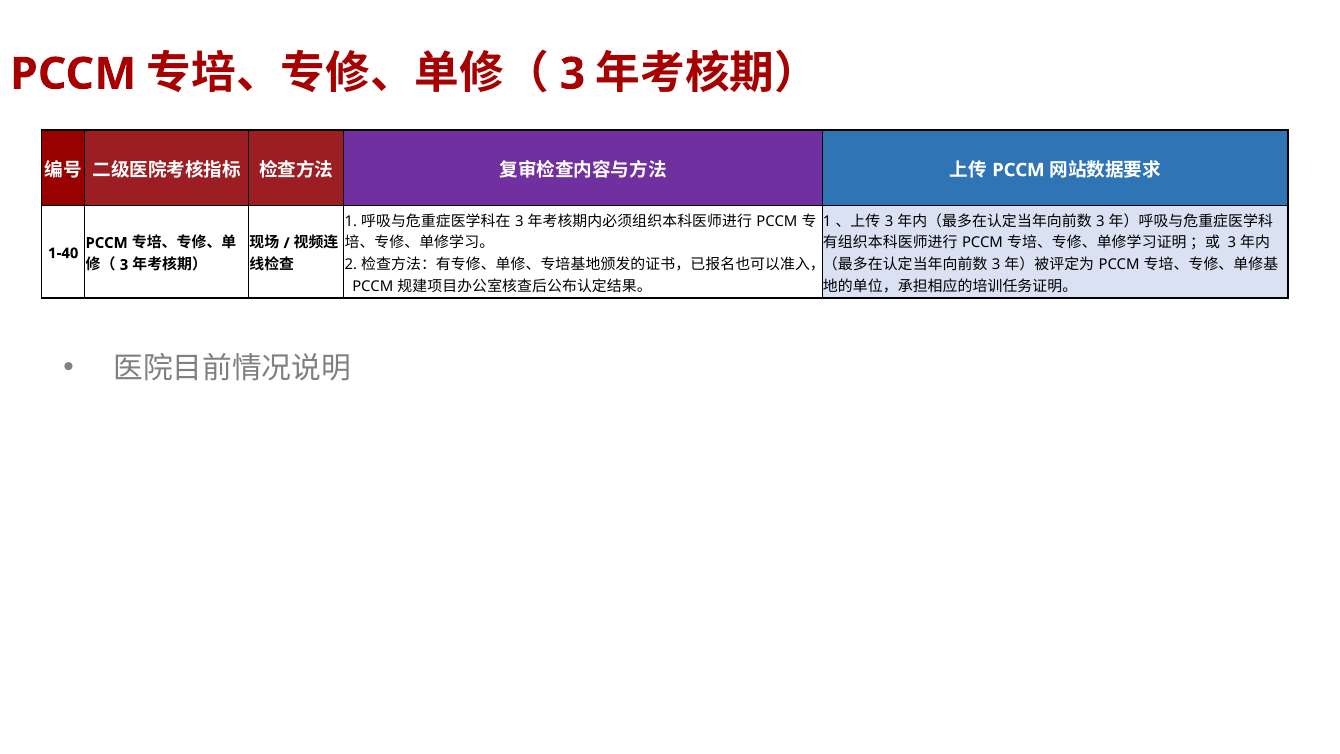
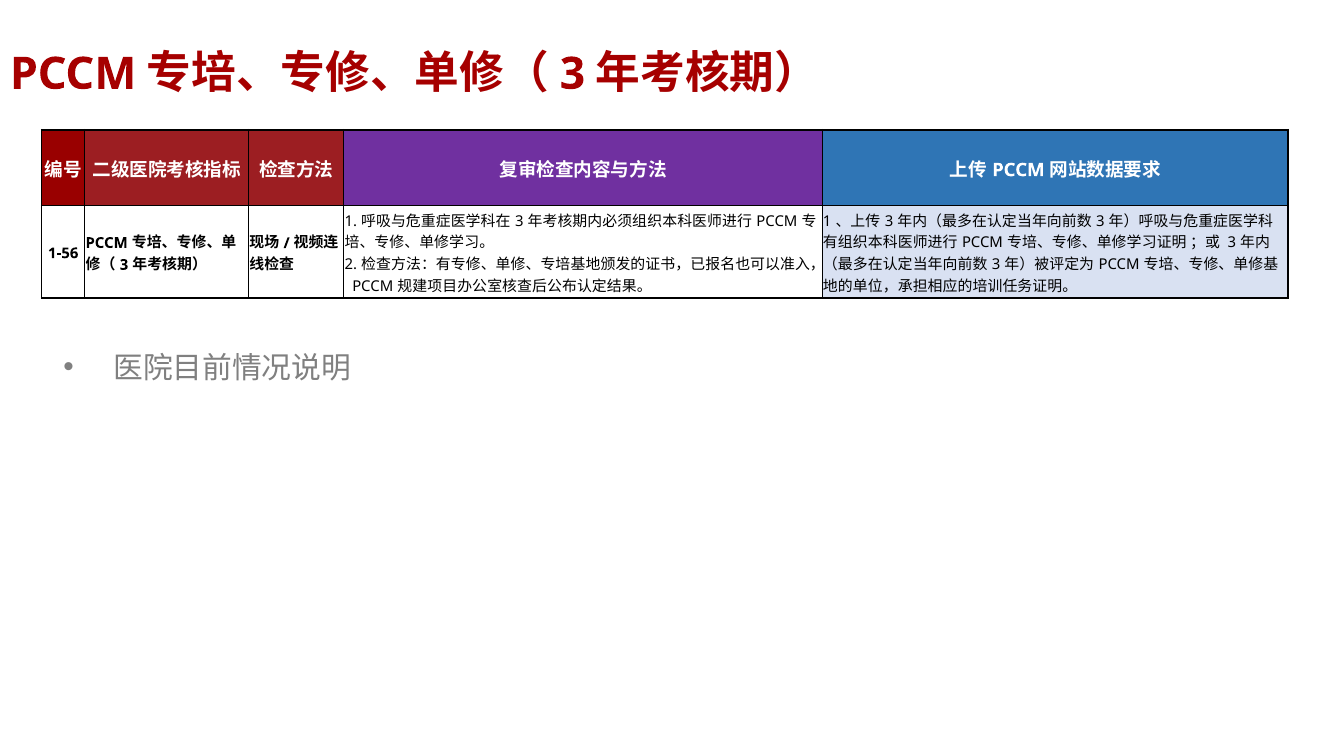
1-40: 1-40 -> 1-56 (63, 253)
